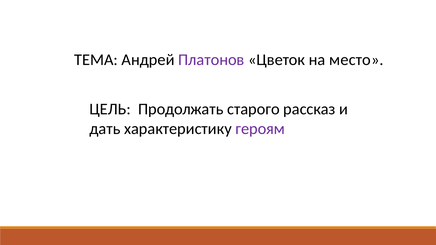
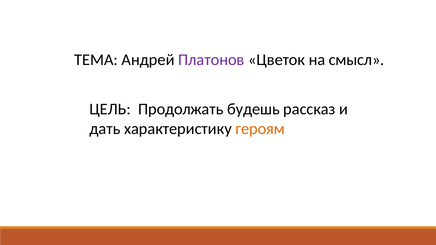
место: место -> смысл (357, 60)
старого: старого -> будешь (253, 109)
героям colour: purple -> orange (260, 129)
